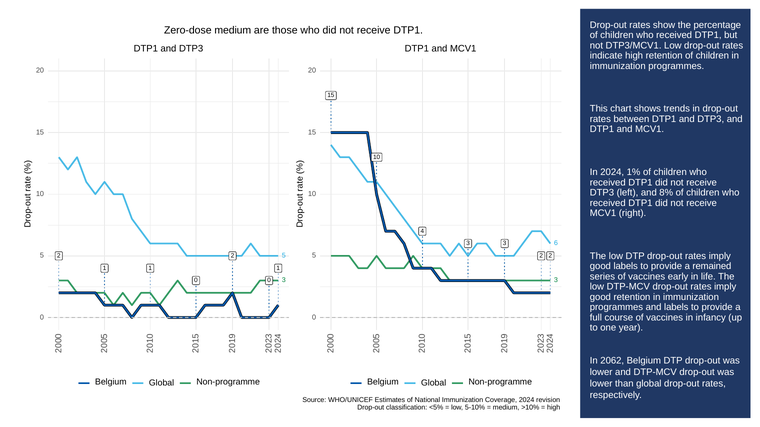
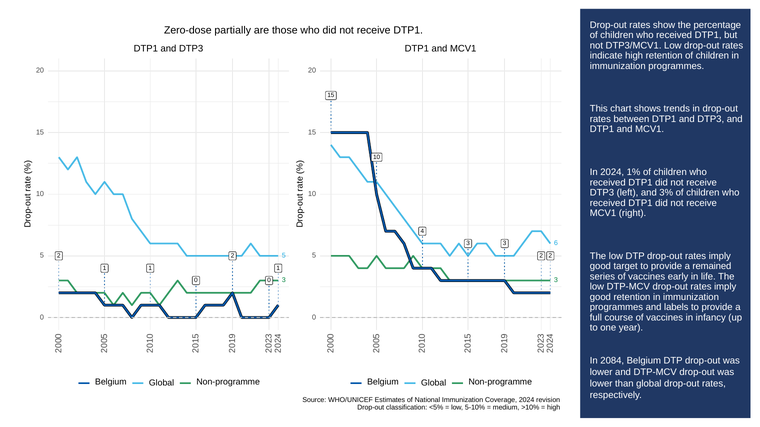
Zero-dose medium: medium -> partially (233, 30)
8%: 8% -> 3% (666, 193)
good labels: labels -> target (626, 267)
2062: 2062 -> 2084 (612, 361)
